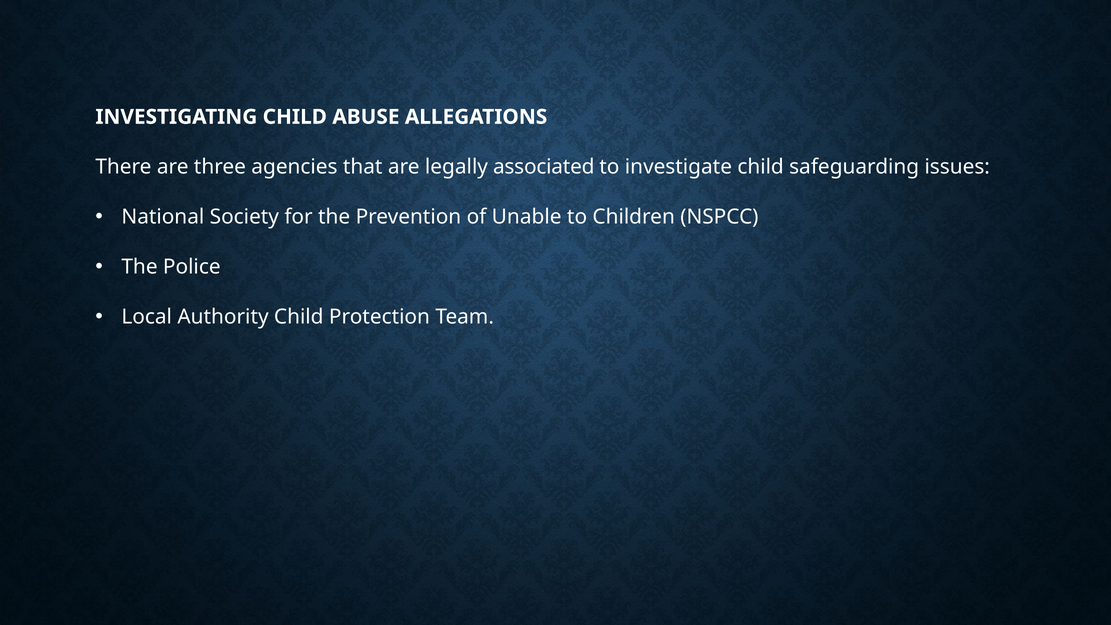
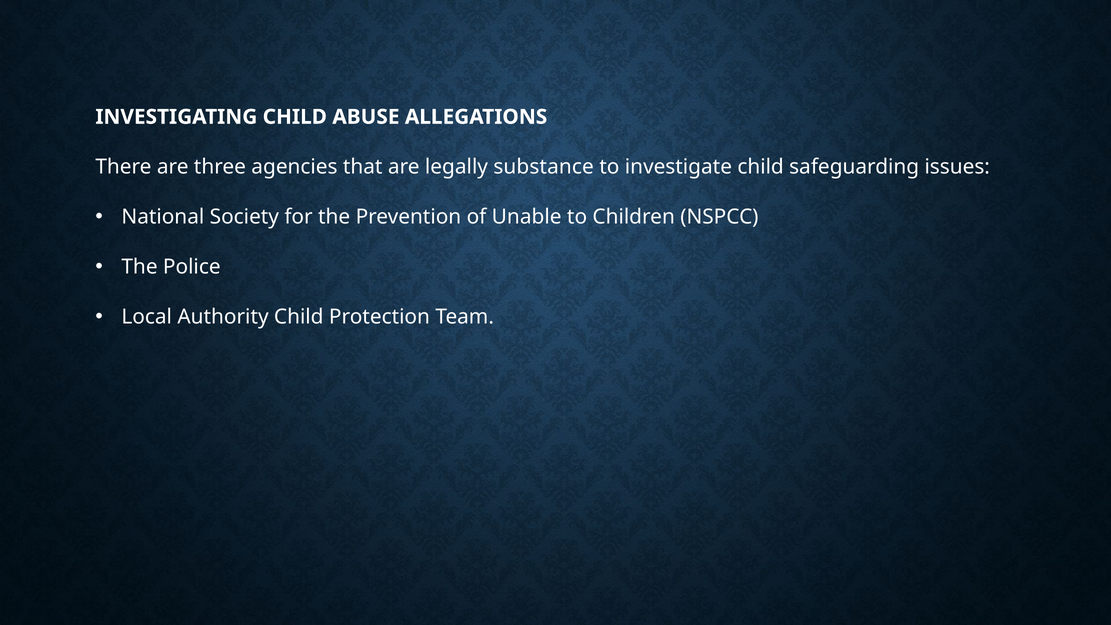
associated: associated -> substance (544, 167)
